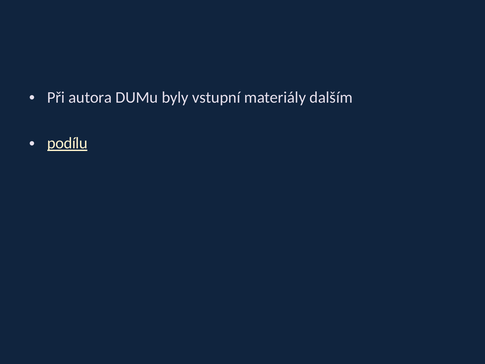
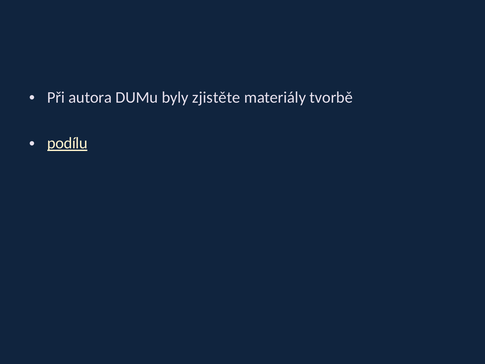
vstupní: vstupní -> zjistěte (216, 97)
dalším: dalším -> tvorbě (331, 97)
